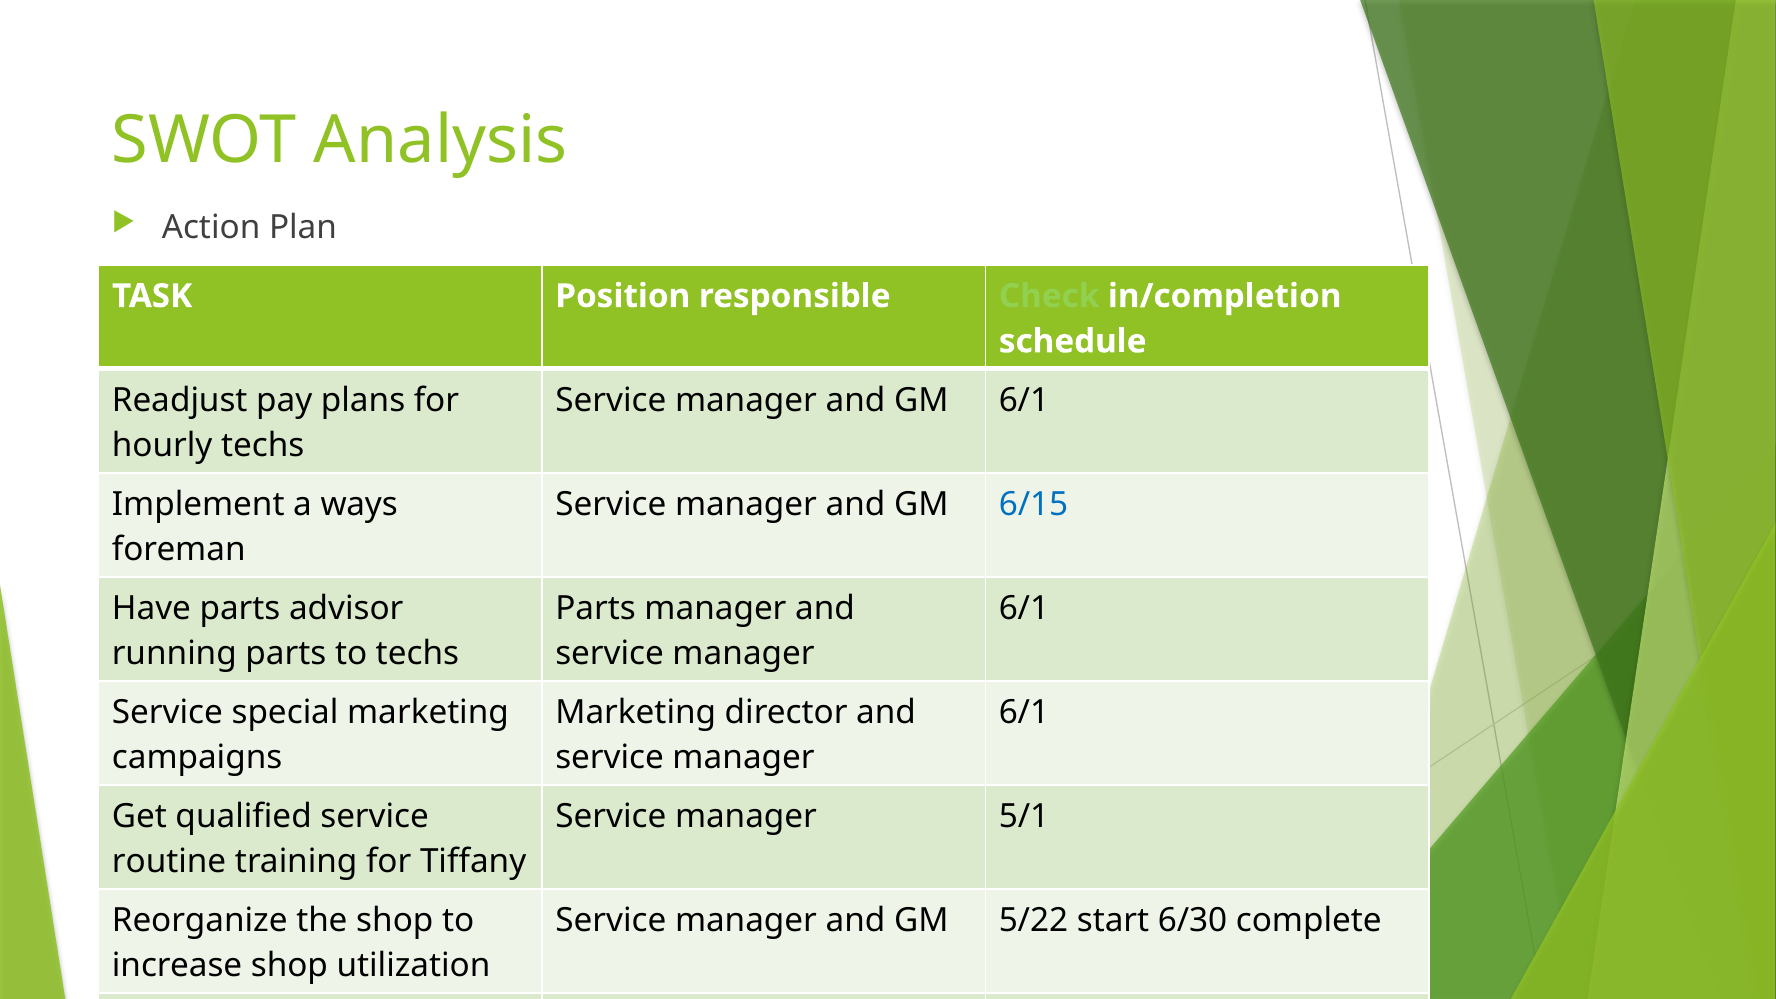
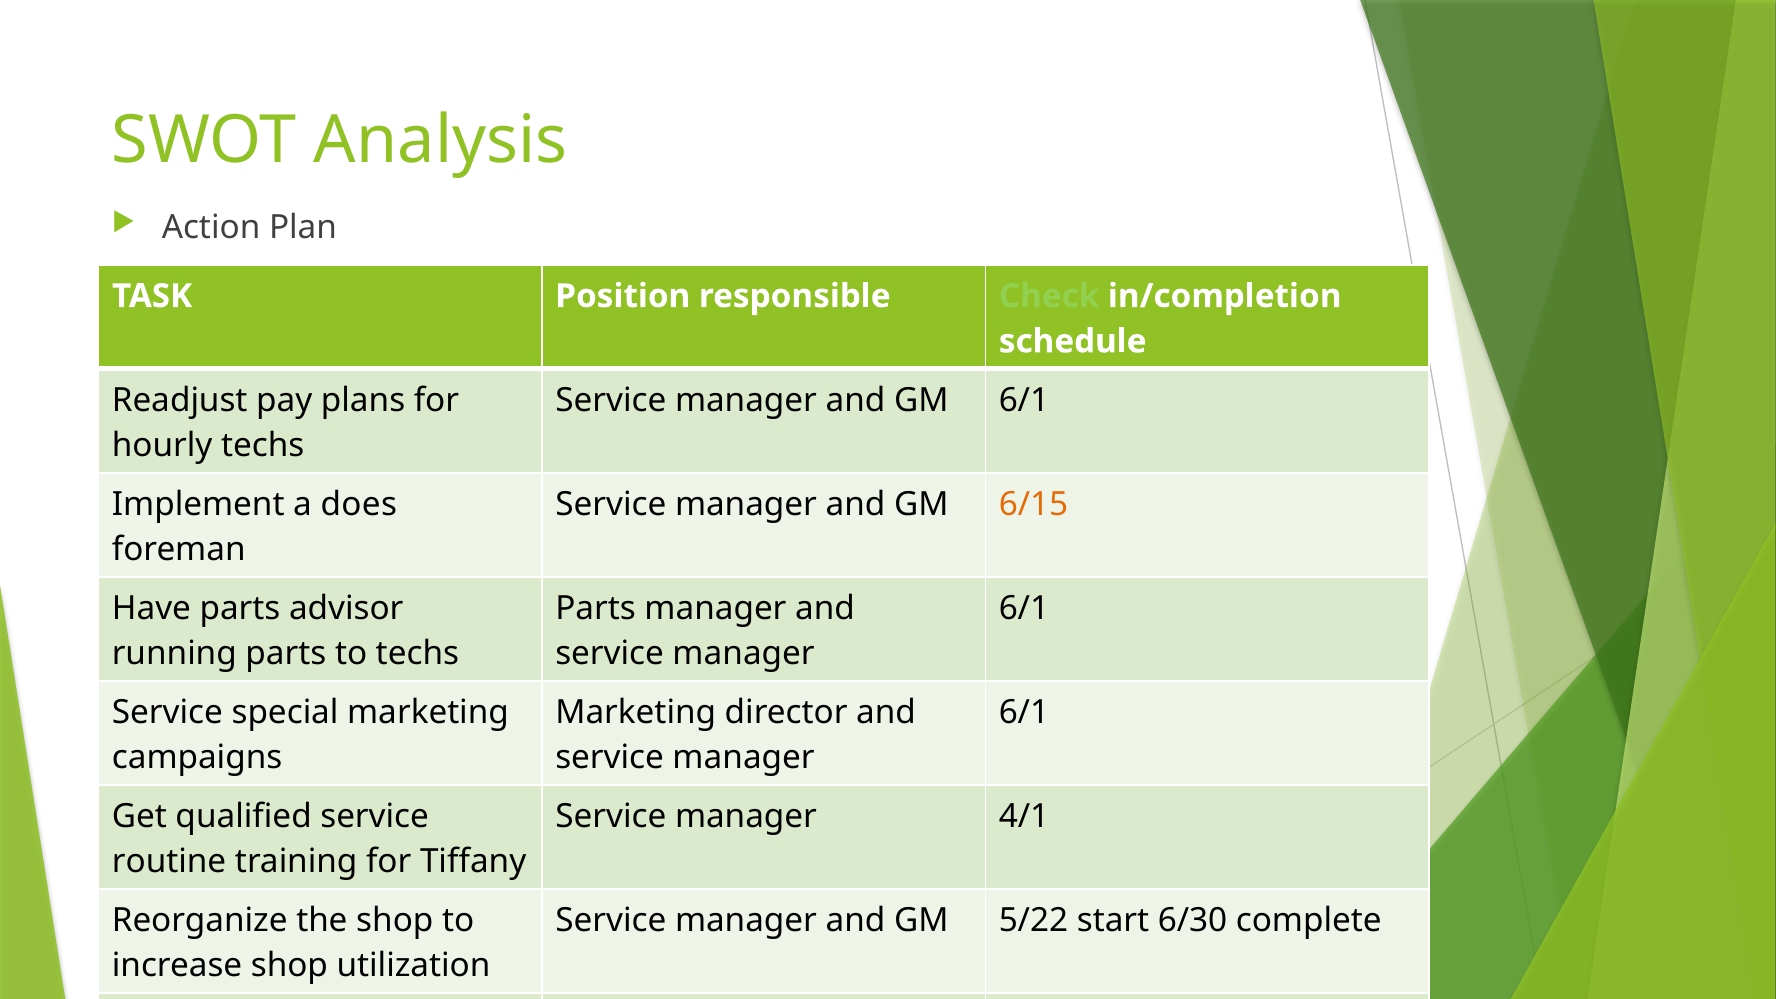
ways: ways -> does (359, 504)
6/15 colour: blue -> orange (1034, 504)
5/1: 5/1 -> 4/1 (1024, 816)
